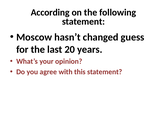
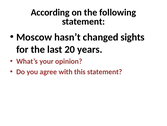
guess: guess -> sights (133, 37)
